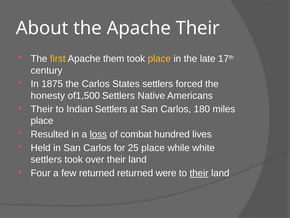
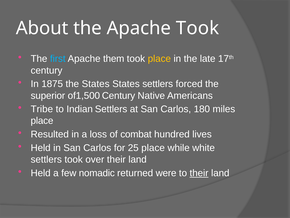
Apache Their: Their -> Took (198, 28)
first colour: yellow -> light blue (58, 59)
the Carlos: Carlos -> States (96, 84)
honesty: honesty -> superior (48, 95)
of1,500 Settlers: Settlers -> Century (119, 95)
Their: Their -> Tribe (42, 109)
loss underline: present -> none (98, 134)
Four: Four -> Held (41, 173)
few returned: returned -> nomadic (97, 173)
